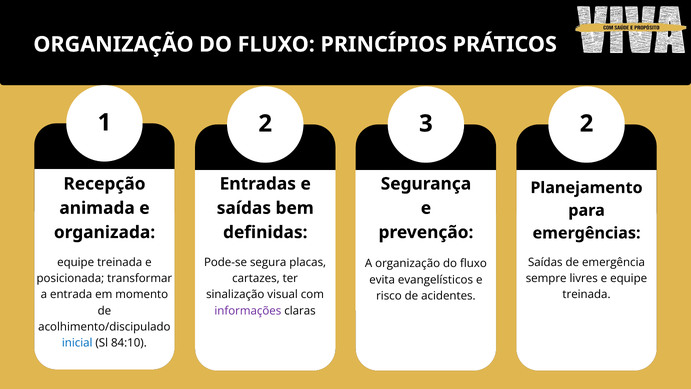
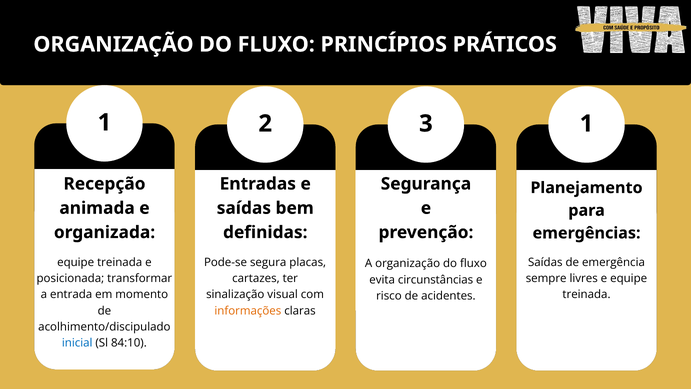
3 2: 2 -> 1 (587, 124)
evangelísticos: evangelísticos -> circunstâncias (436, 280)
informações colour: purple -> orange (248, 311)
